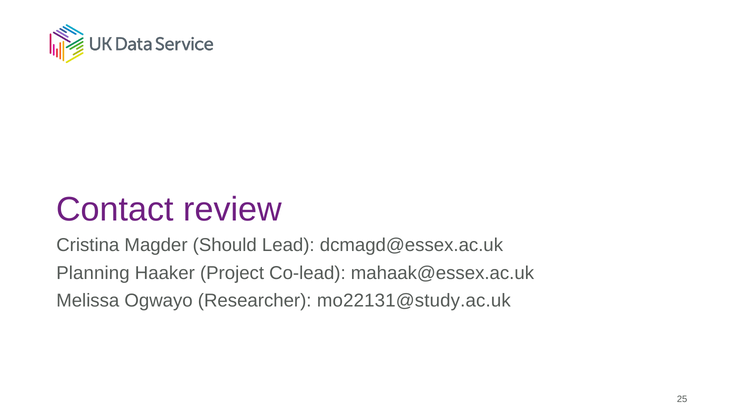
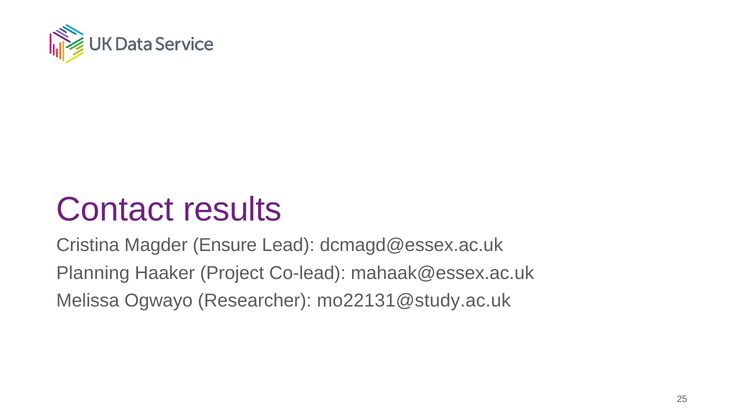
review: review -> results (233, 210)
Should: Should -> Ensure (225, 246)
